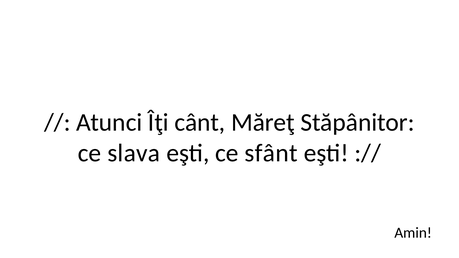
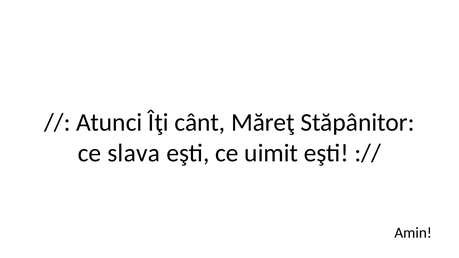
sfânt: sfânt -> uimit (271, 153)
